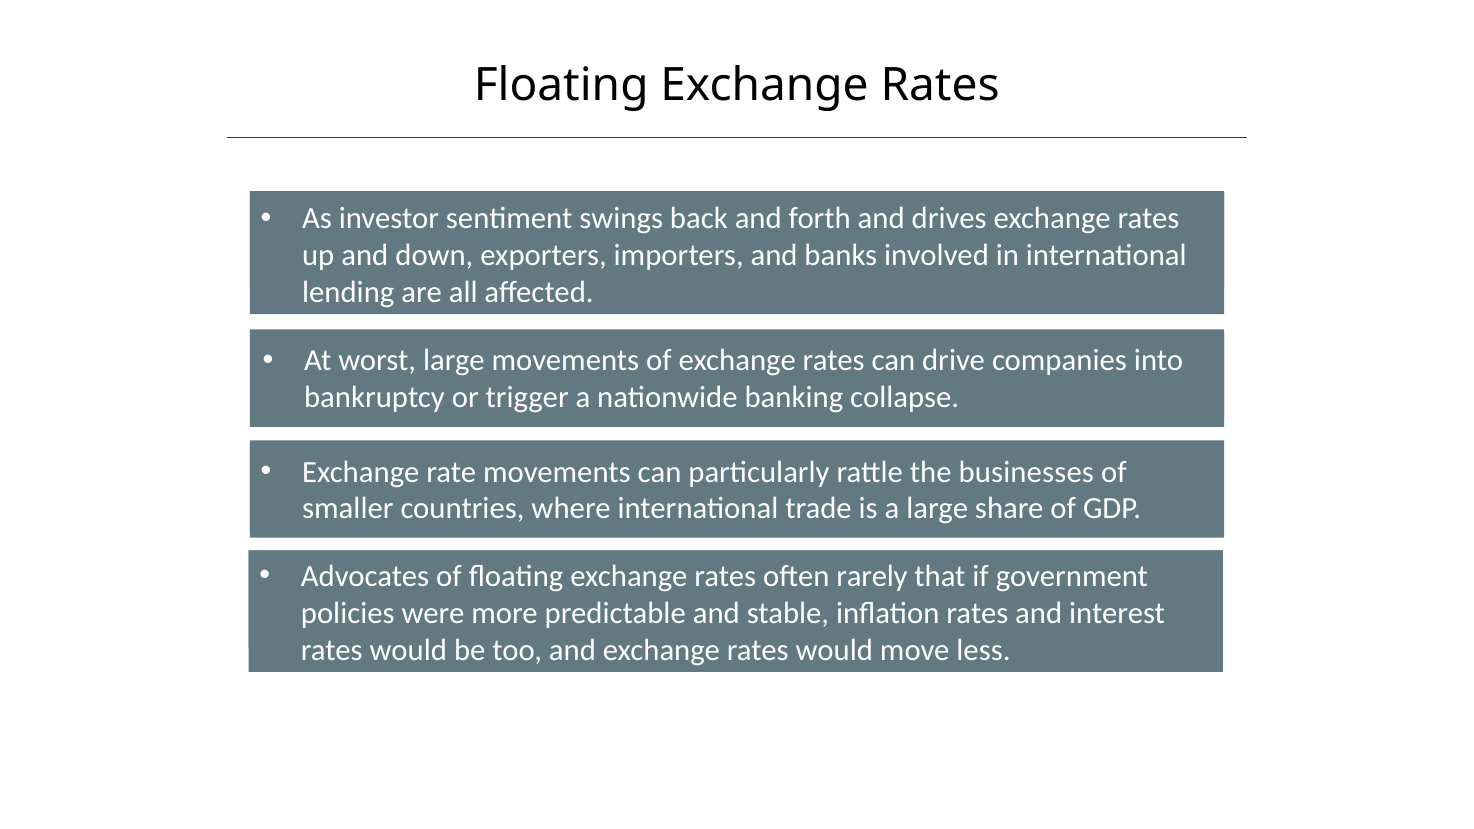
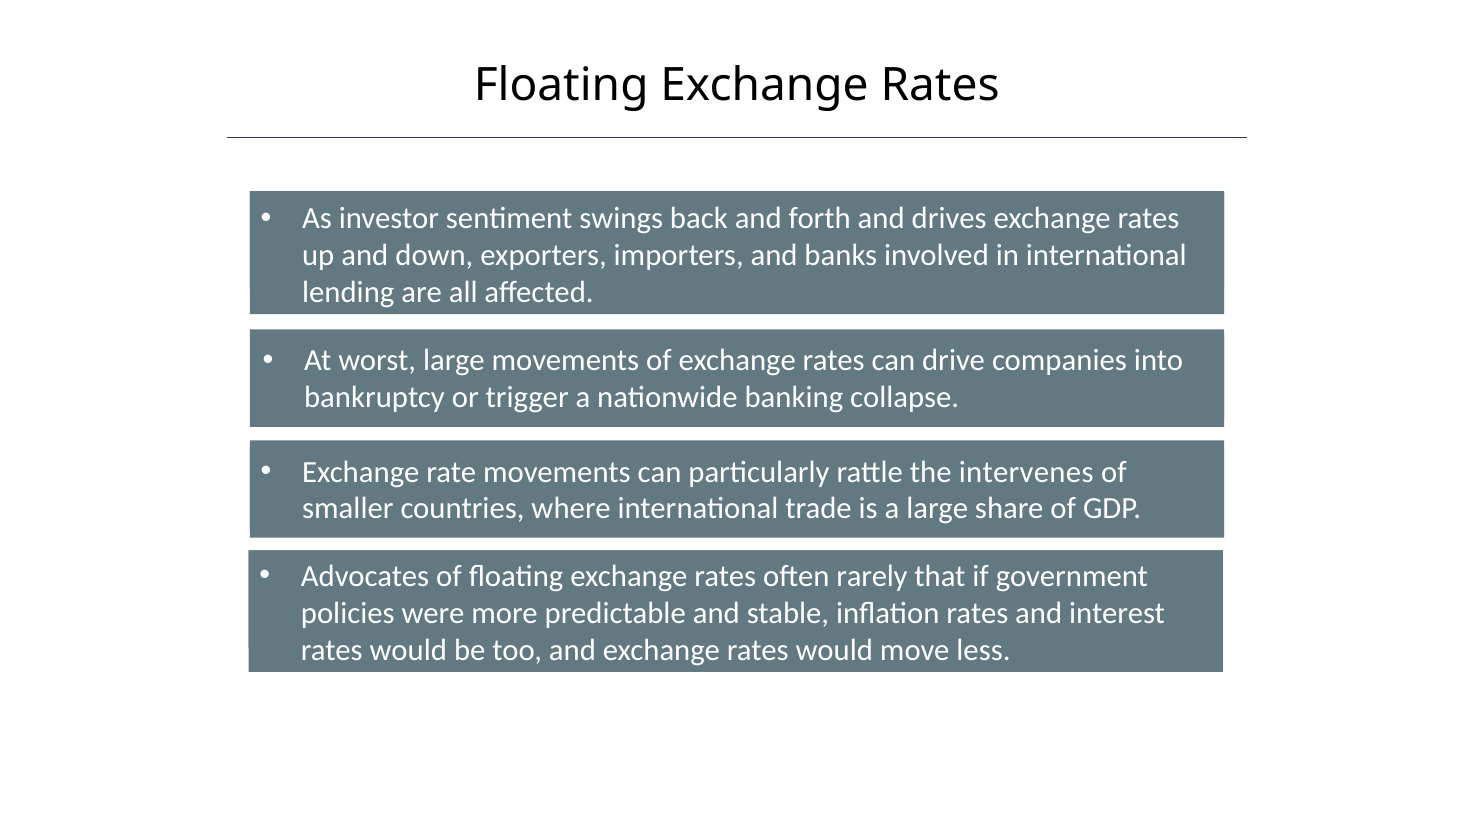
businesses: businesses -> intervenes (1026, 472)
